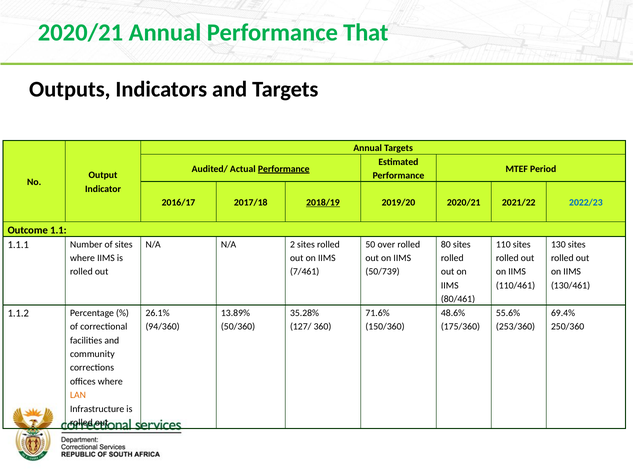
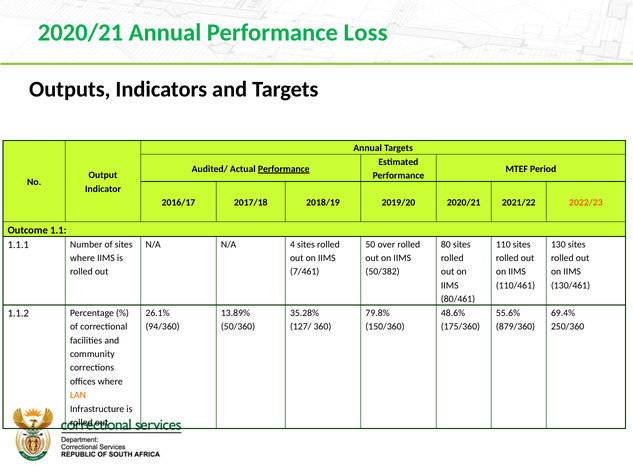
That: That -> Loss (366, 33)
2018/19 underline: present -> none (323, 203)
2022/23 colour: blue -> orange (586, 203)
2: 2 -> 4 (292, 244)
50/739: 50/739 -> 50/382 (383, 272)
71.6%: 71.6% -> 79.8% (378, 313)
253/360: 253/360 -> 879/360 (516, 326)
